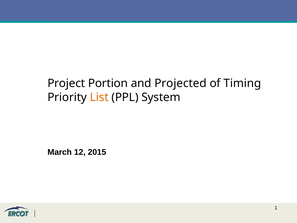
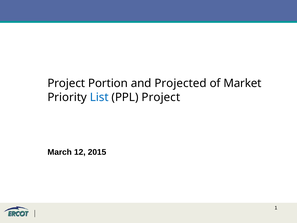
Timing: Timing -> Market (242, 83)
List colour: orange -> blue (99, 97)
PPL System: System -> Project (161, 97)
